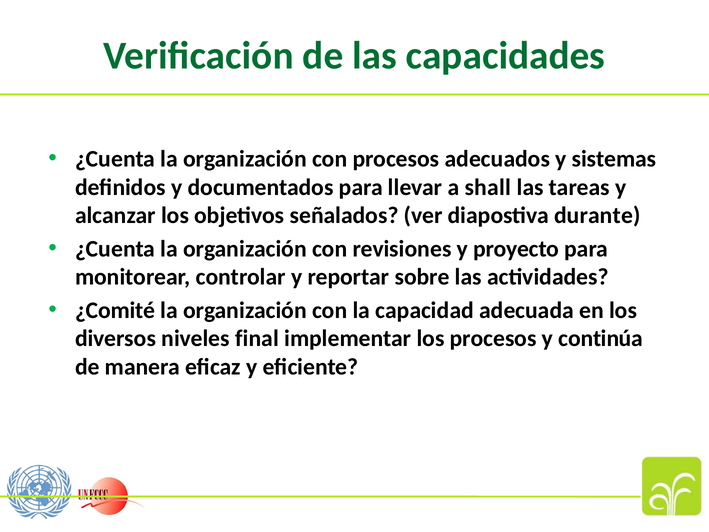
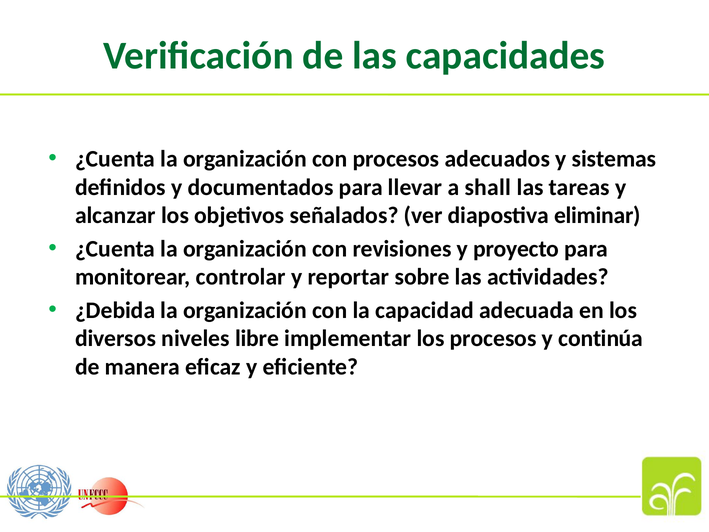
durante: durante -> eliminar (597, 216)
¿Comité: ¿Comité -> ¿Debida (115, 310)
final: final -> libre (257, 338)
